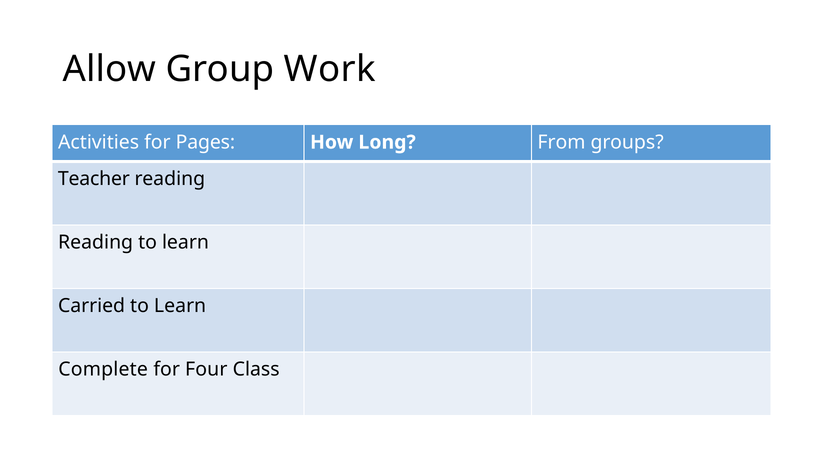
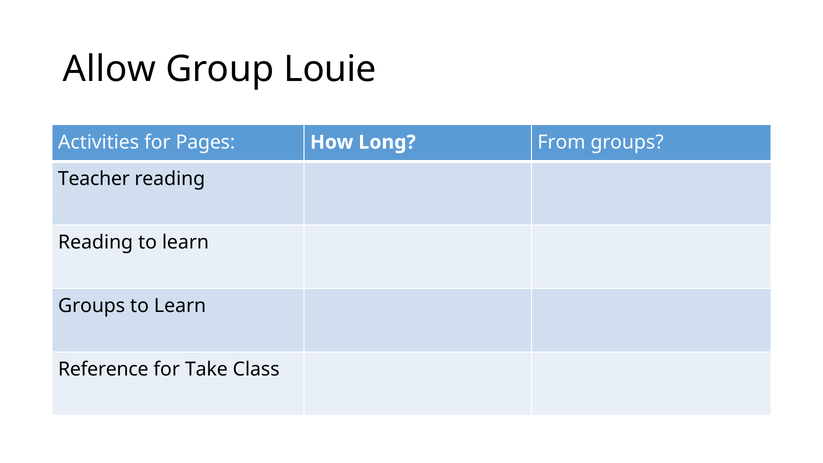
Work: Work -> Louie (330, 69)
Carried: Carried -> Groups (92, 306)
Complete: Complete -> Reference (103, 369)
Four: Four -> Take (206, 369)
